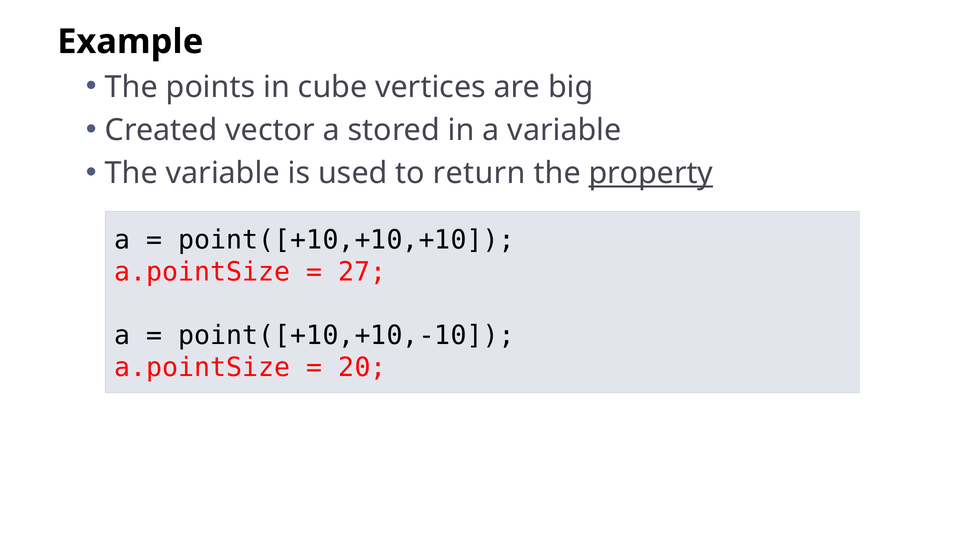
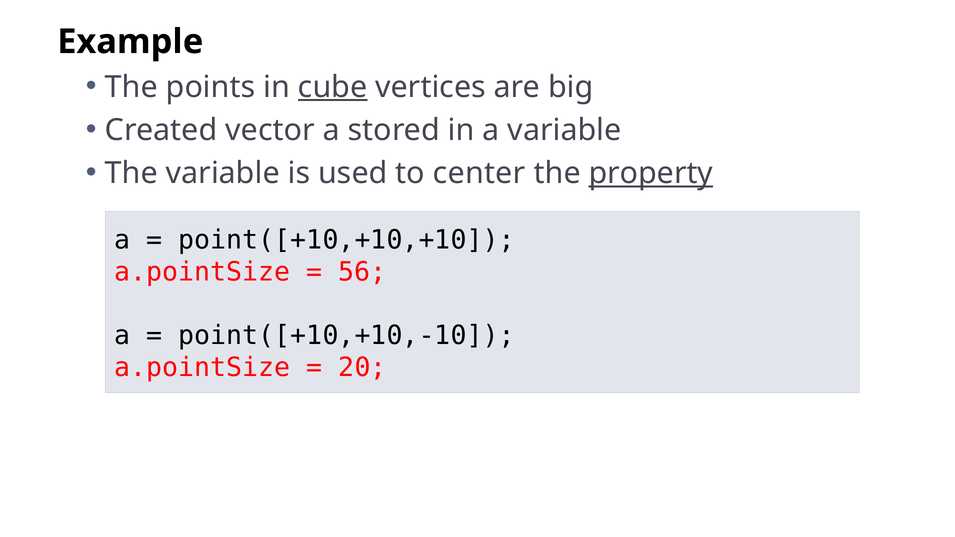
cube underline: none -> present (333, 87)
return: return -> center (479, 173)
27: 27 -> 56 (362, 272)
